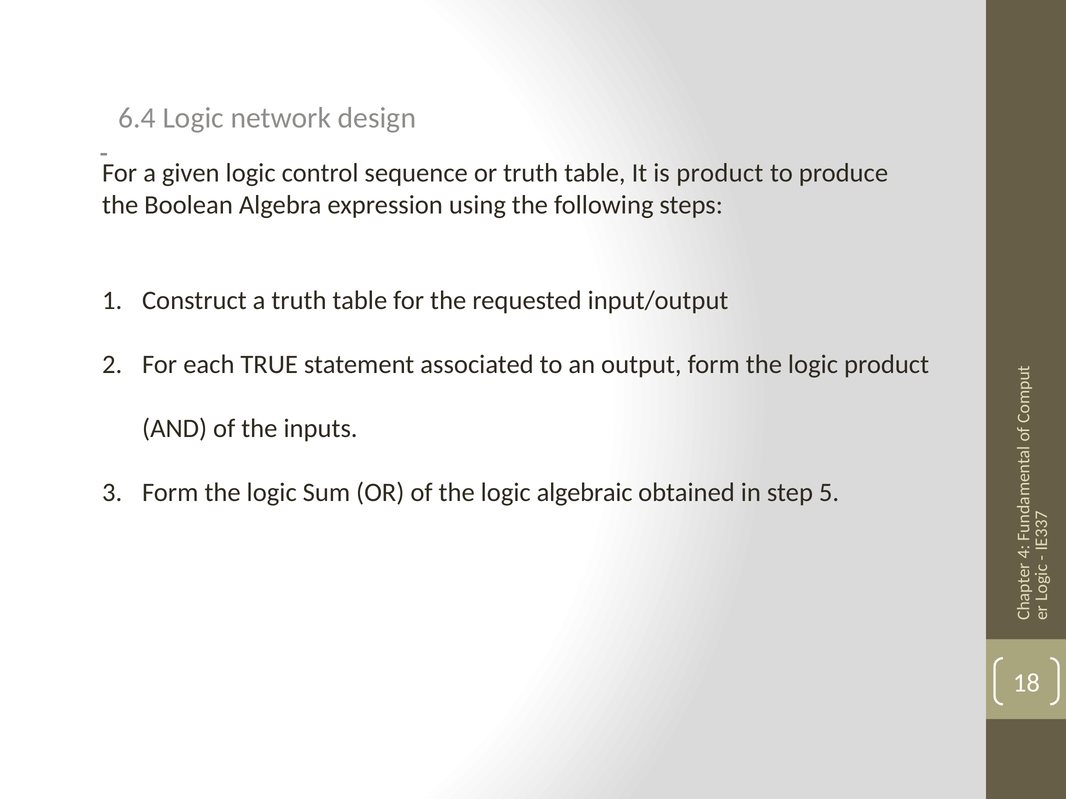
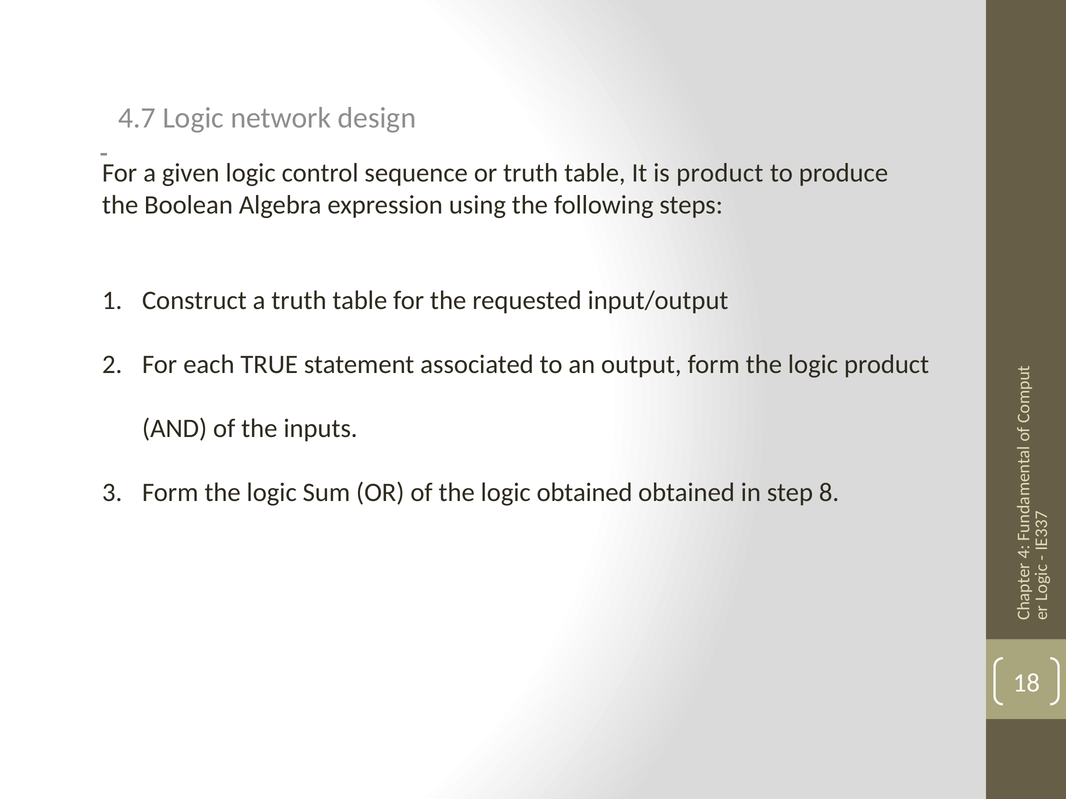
6.4: 6.4 -> 4.7 (137, 118)
logic algebraic: algebraic -> obtained (585, 493)
5: 5 -> 8 (829, 493)
